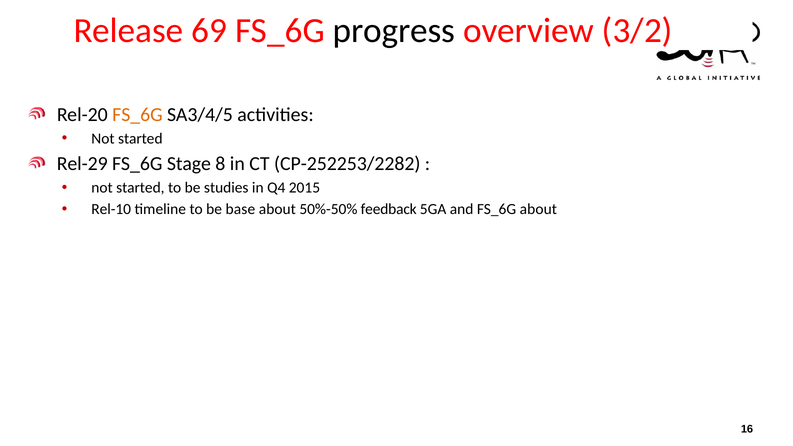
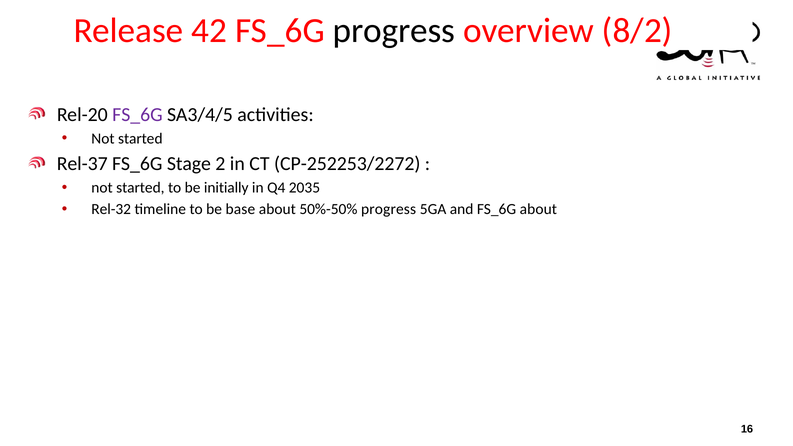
69: 69 -> 42 (209, 31)
3/2: 3/2 -> 8/2 (637, 31)
FS_6G colour: orange -> purple (137, 115)
Rel-29: Rel-29 -> Rel-37 (82, 164)
8: 8 -> 2 (220, 164)
CP-252253/2282: CP-252253/2282 -> CP-252253/2272 (347, 164)
studies: studies -> initially (226, 188)
2015: 2015 -> 2035 (304, 188)
Rel-10: Rel-10 -> Rel-32 (111, 209)
50%-50% feedback: feedback -> progress (389, 209)
